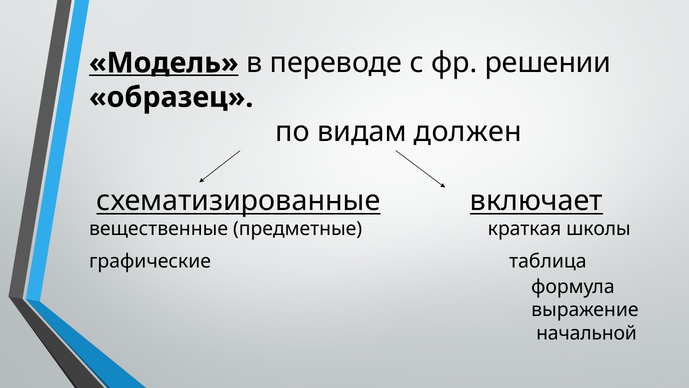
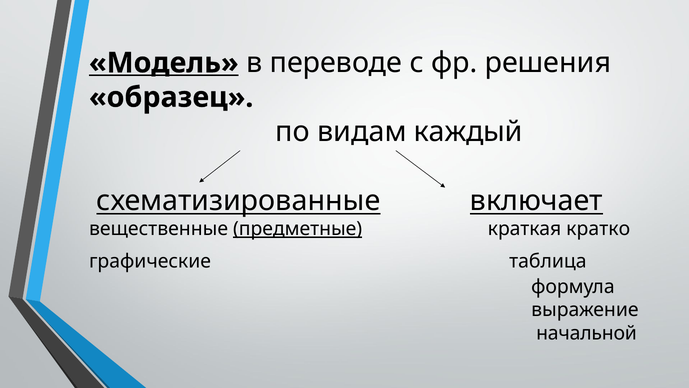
решении: решении -> решения (548, 63)
должен: должен -> каждый (468, 132)
предметные underline: none -> present (298, 229)
школы: школы -> кратко (598, 229)
